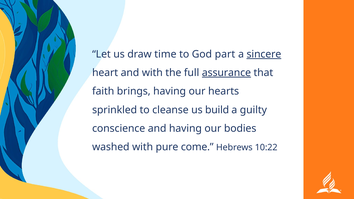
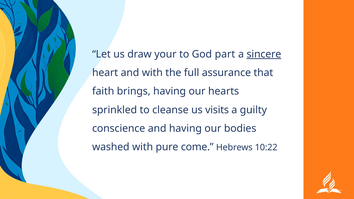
time: time -> your (165, 54)
assurance underline: present -> none (226, 73)
build: build -> visits (217, 110)
